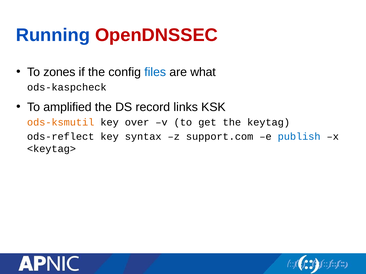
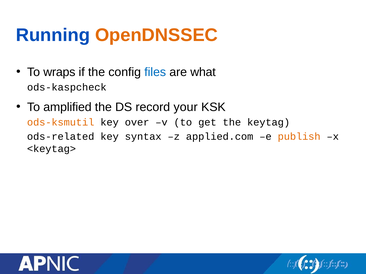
OpenDNSSEC colour: red -> orange (156, 35)
zones: zones -> wraps (59, 72)
links: links -> your (186, 107)
ods-reflect: ods-reflect -> ods-related (61, 137)
support.com: support.com -> applied.com (220, 137)
publish colour: blue -> orange (299, 137)
